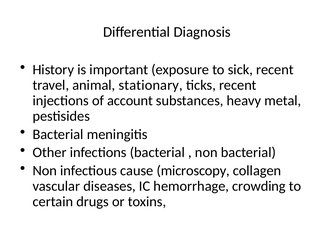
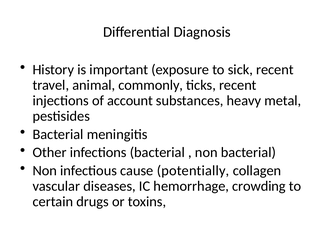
stationary: stationary -> commonly (151, 85)
microscopy: microscopy -> potentially (193, 171)
